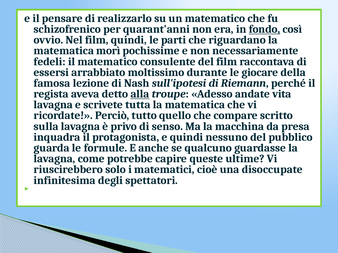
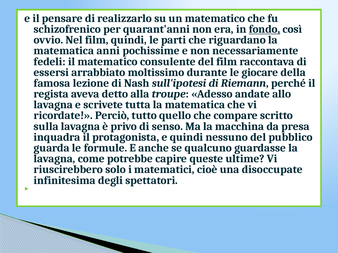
morì: morì -> anni (108, 51)
alla underline: present -> none (140, 94)
vita: vita -> allo (282, 94)
